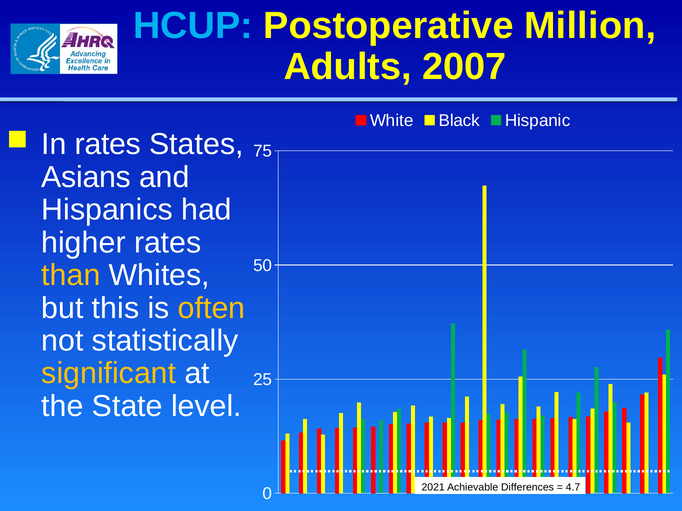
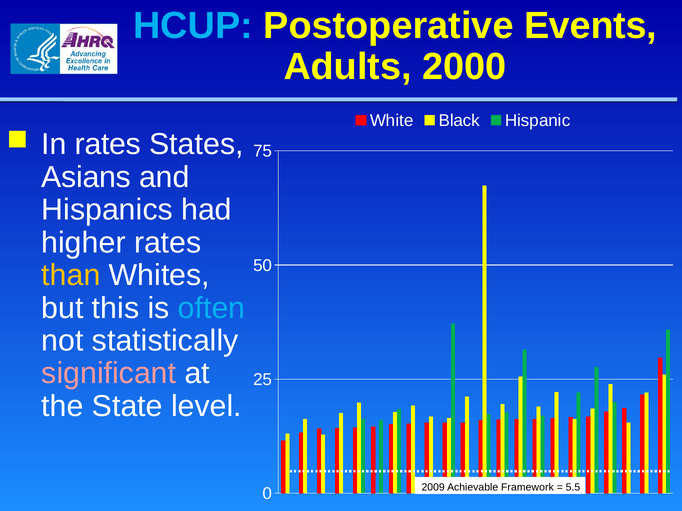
Million: Million -> Events (590, 26)
2007: 2007 -> 2000 (464, 67)
often colour: yellow -> light blue (212, 308)
significant colour: yellow -> pink (109, 374)
2021: 2021 -> 2009 (433, 488)
Differences: Differences -> Framework (527, 488)
4.7: 4.7 -> 5.5 (573, 488)
